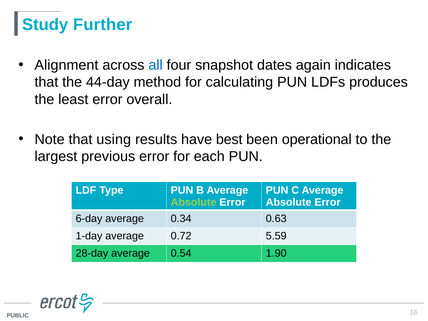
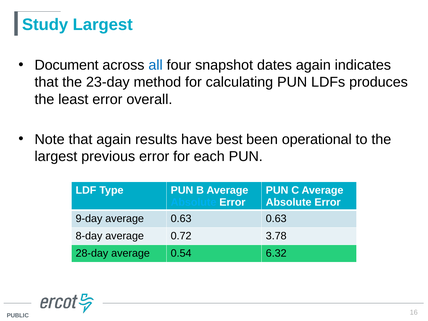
Study Further: Further -> Largest (103, 25)
Alignment: Alignment -> Document (67, 65)
44-day: 44-day -> 23-day (108, 82)
that using: using -> again (114, 139)
Absolute colour: light green -> light blue (194, 202)
6-day: 6-day -> 9-day (89, 218)
average 0.34: 0.34 -> 0.63 (181, 218)
1-day: 1-day -> 8-day (89, 236)
5.59: 5.59 -> 3.78 (276, 236)
1.90: 1.90 -> 6.32 (276, 253)
